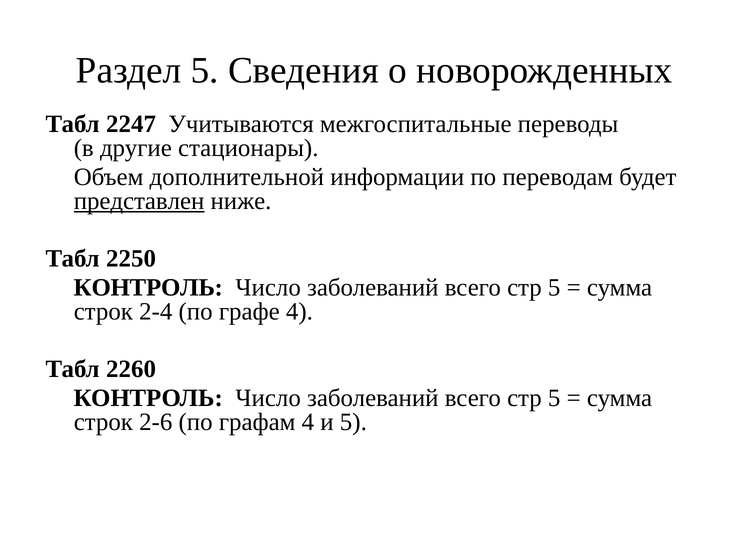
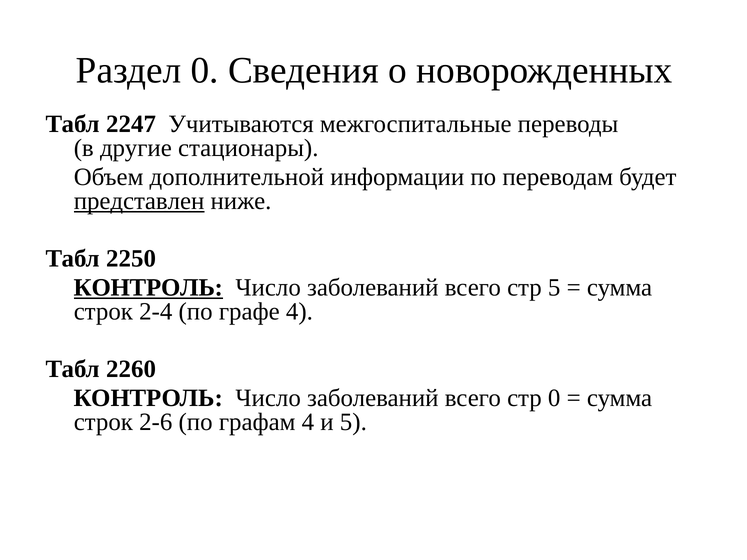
Раздел 5: 5 -> 0 (205, 71)
КОНТРОЛЬ underline: none -> present (148, 288)
5: 5 -> 0 (554, 398)
